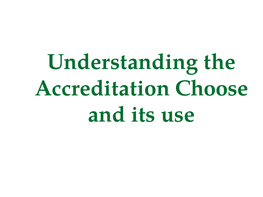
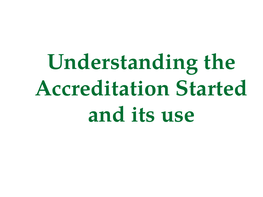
Choose: Choose -> Started (211, 88)
